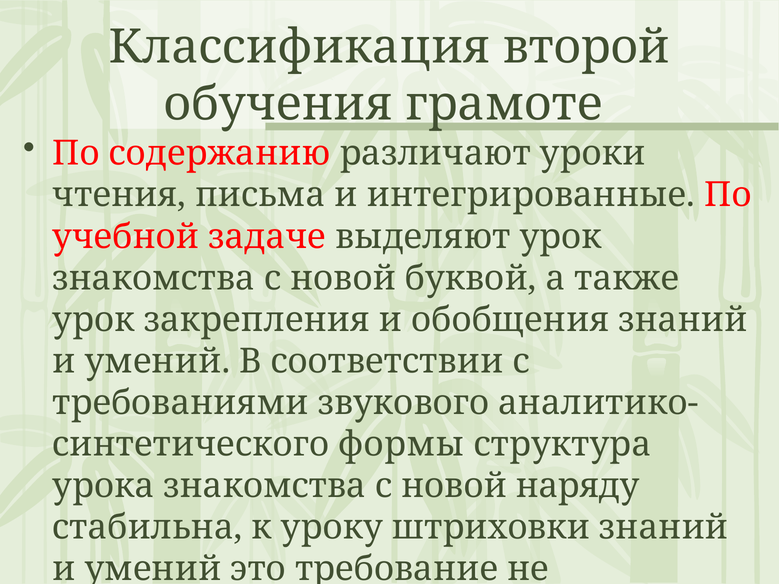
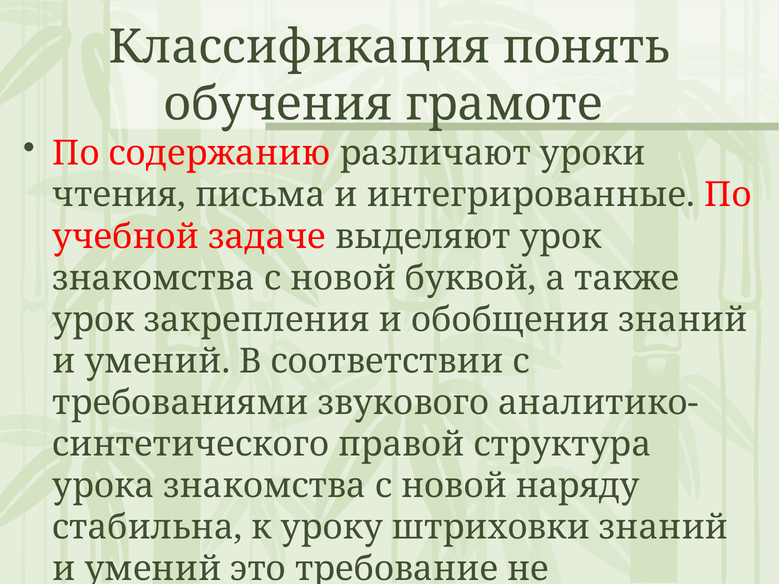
второй: второй -> понять (586, 47)
формы: формы -> правой (401, 444)
